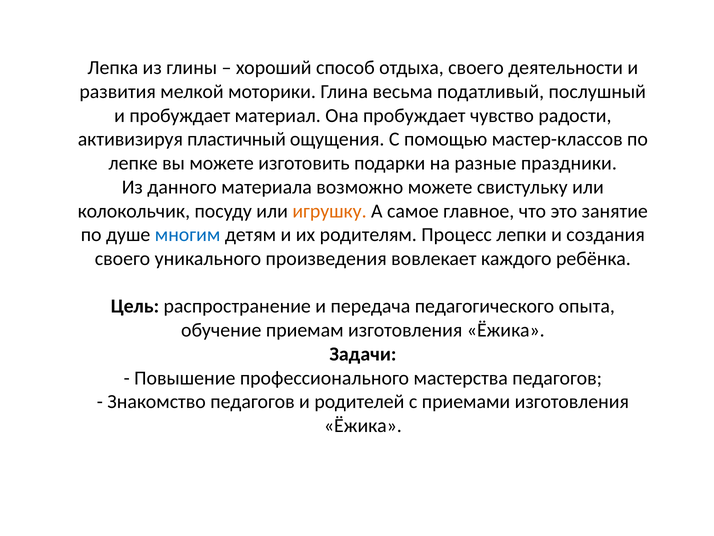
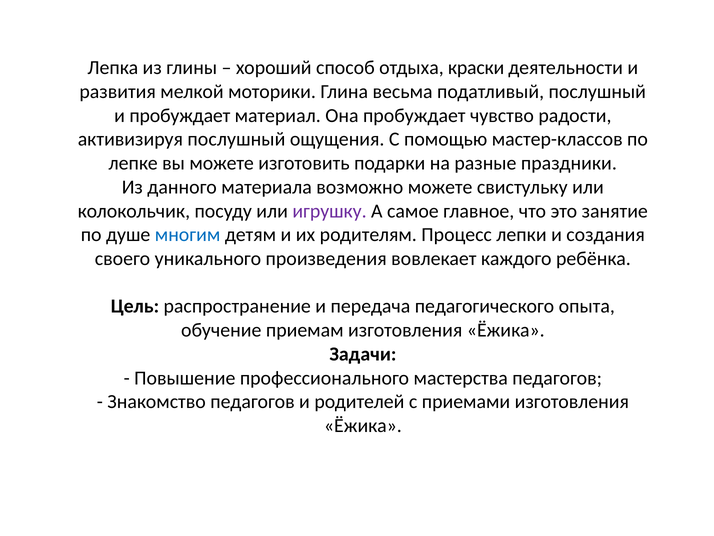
отдыха своего: своего -> краски (476, 68)
активизируя пластичный: пластичный -> послушный (236, 139)
игрушку colour: orange -> purple (330, 211)
